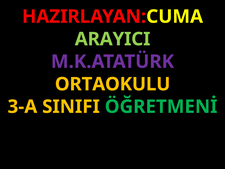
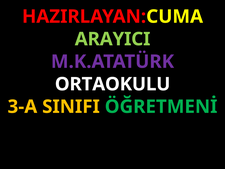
ORTAOKULU colour: yellow -> white (113, 84)
